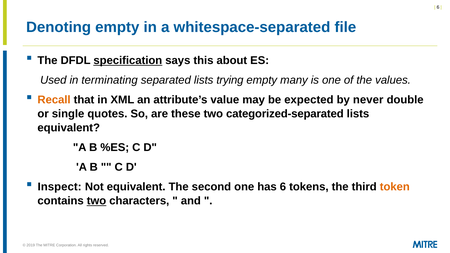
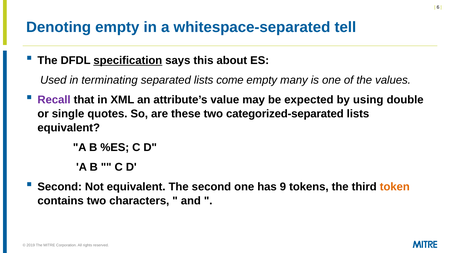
file: file -> tell (345, 27)
trying: trying -> come (230, 80)
Recall colour: orange -> purple (54, 100)
never: never -> using (368, 100)
Inspect: Inspect -> Second (60, 187)
has 6: 6 -> 9 (283, 187)
two underline: present -> none (96, 201)
